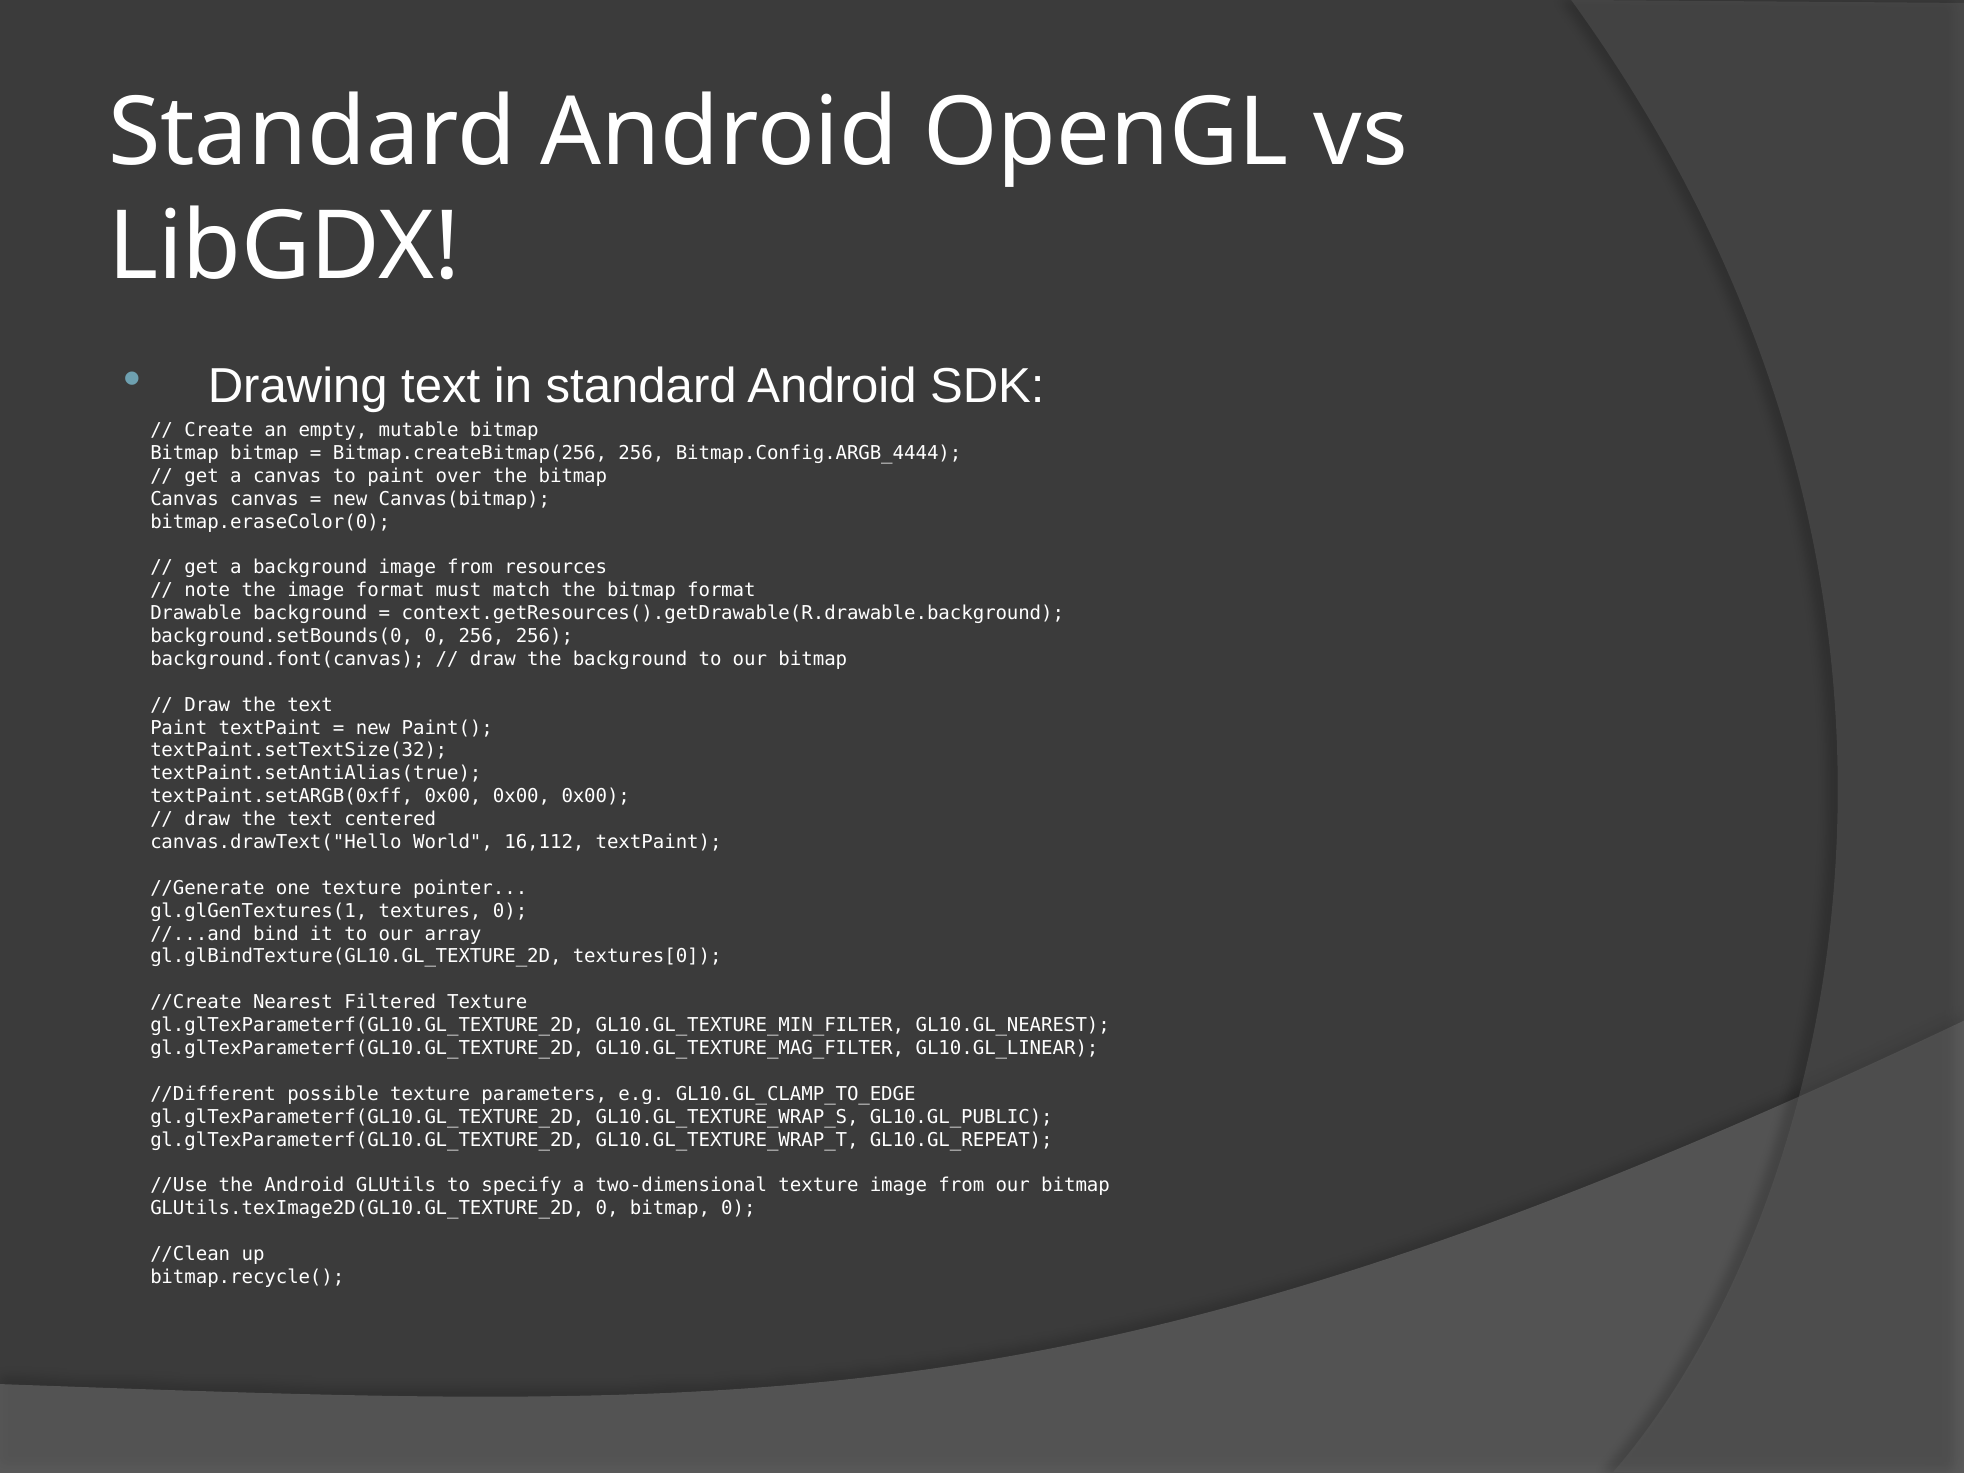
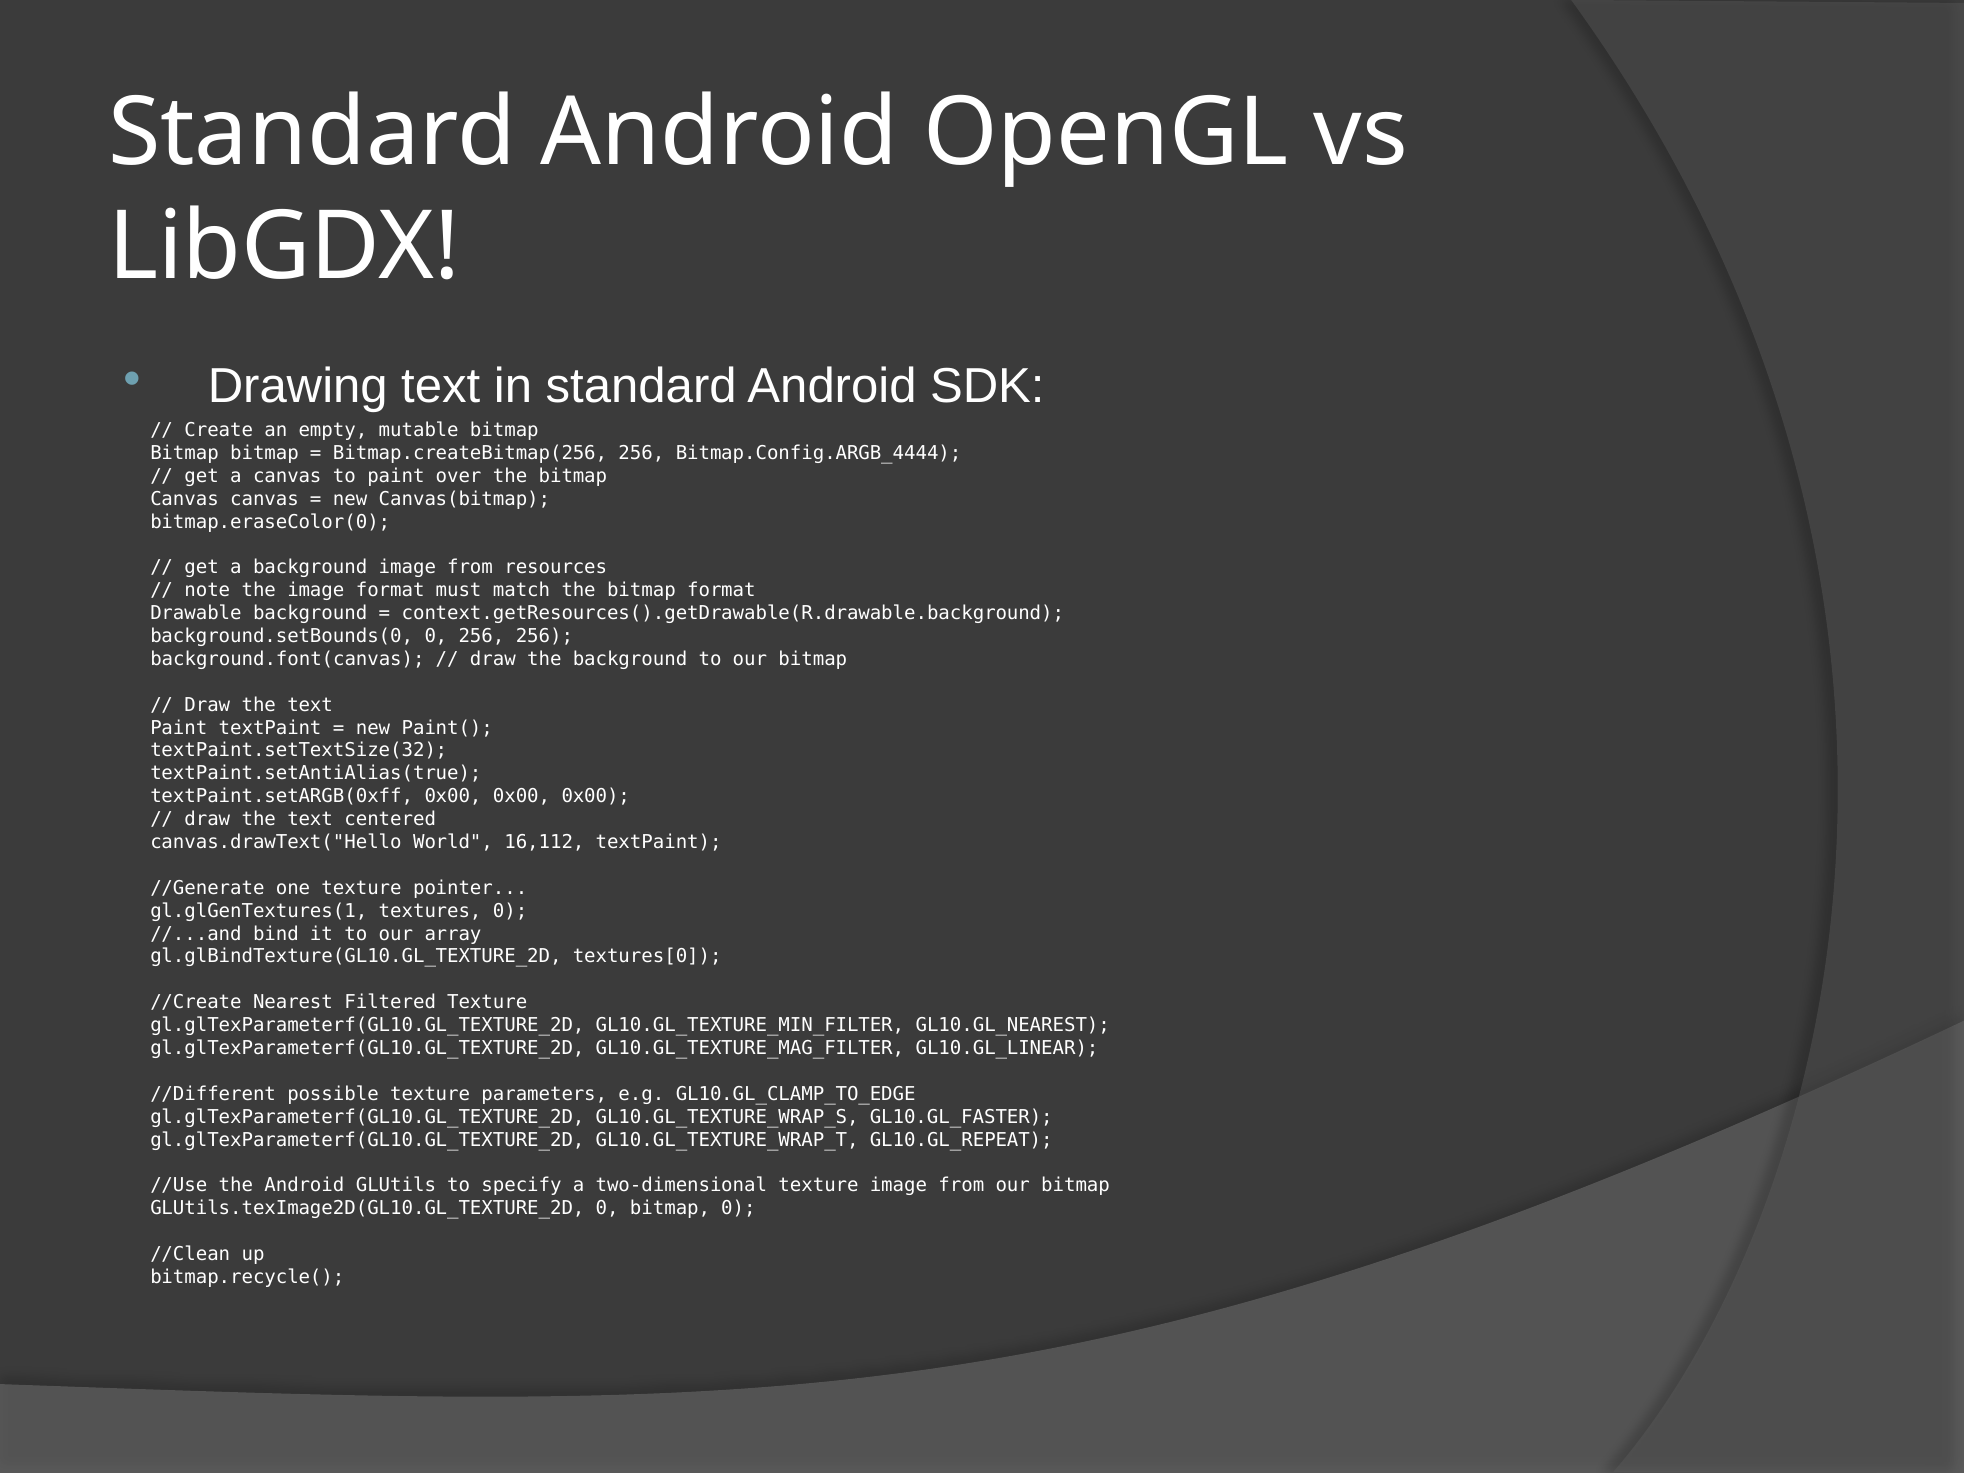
GL10.GL_PUBLIC: GL10.GL_PUBLIC -> GL10.GL_FASTER (961, 1117)
